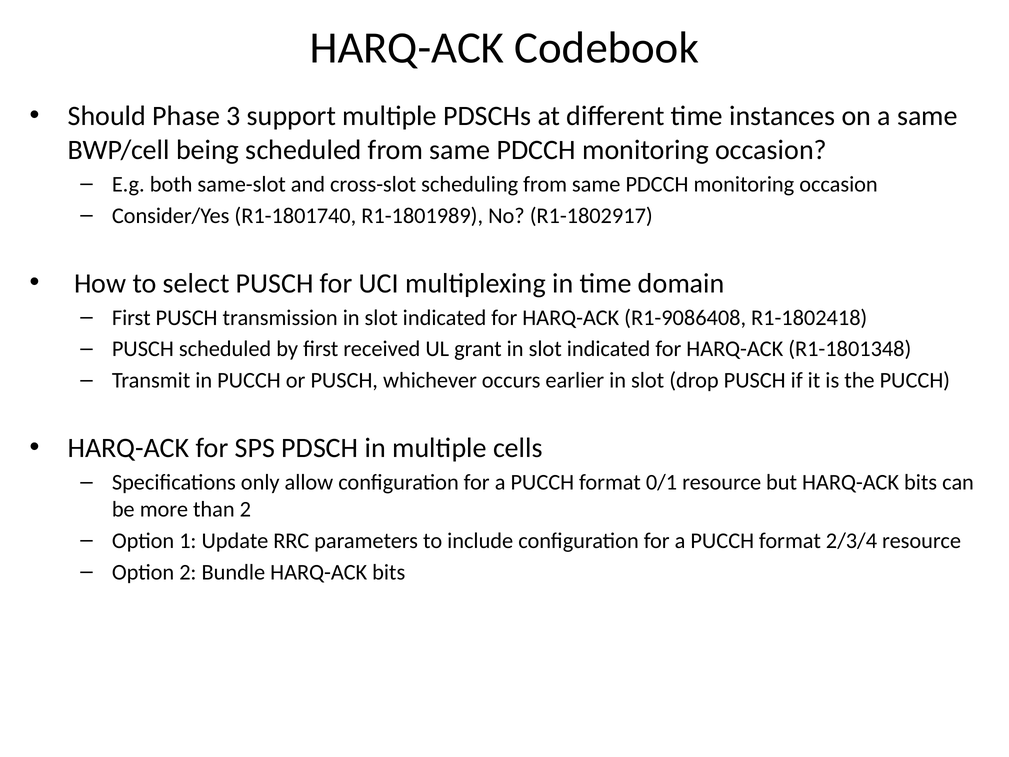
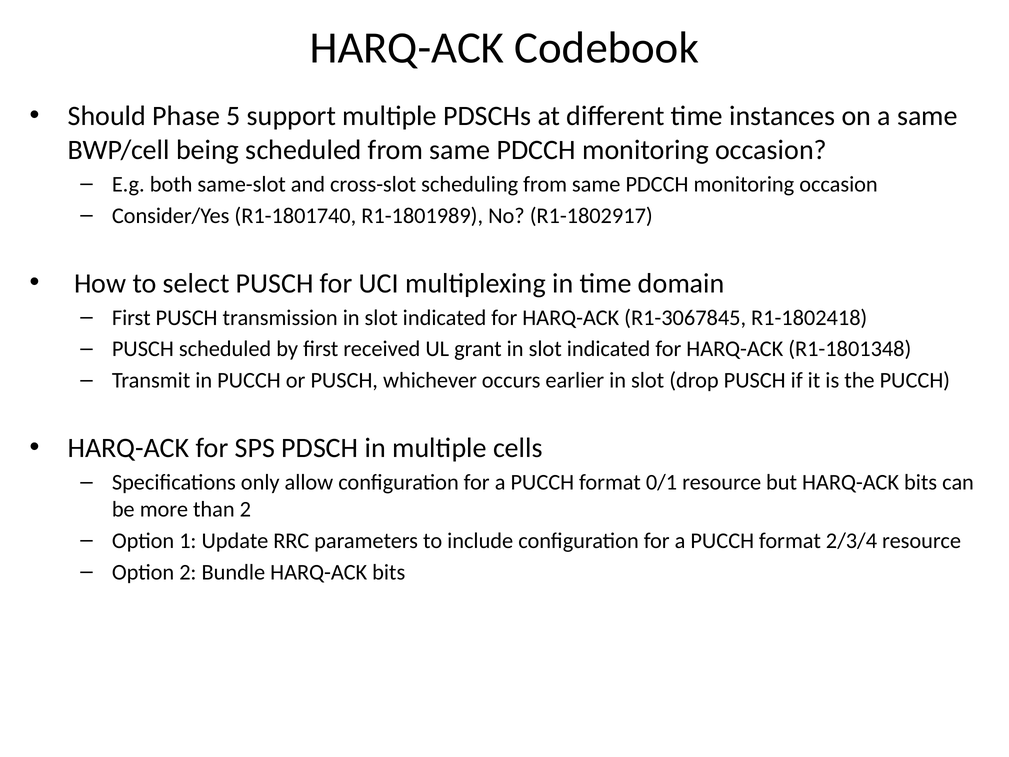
3: 3 -> 5 (233, 116)
R1-9086408: R1-9086408 -> R1-3067845 (685, 318)
